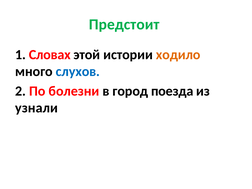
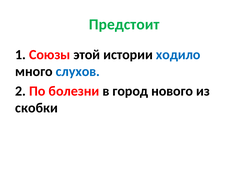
Словах: Словах -> Союзы (50, 55)
ходило colour: orange -> blue (178, 55)
поезда: поезда -> нового (172, 91)
узнали: узнали -> скобки (37, 108)
